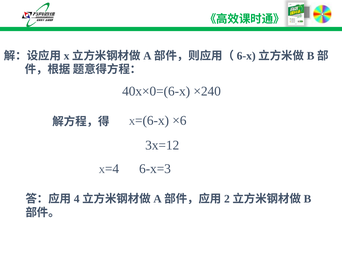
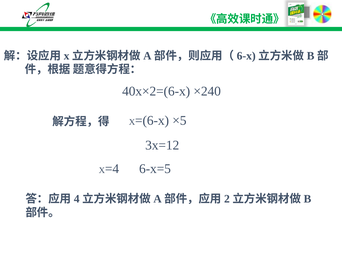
40x×0=(6-x: 40x×0=(6-x -> 40x×2=(6-x (156, 91)
×6: ×6 -> ×5 (179, 121)
6-x=3: 6-x=3 -> 6-x=5 (155, 169)
